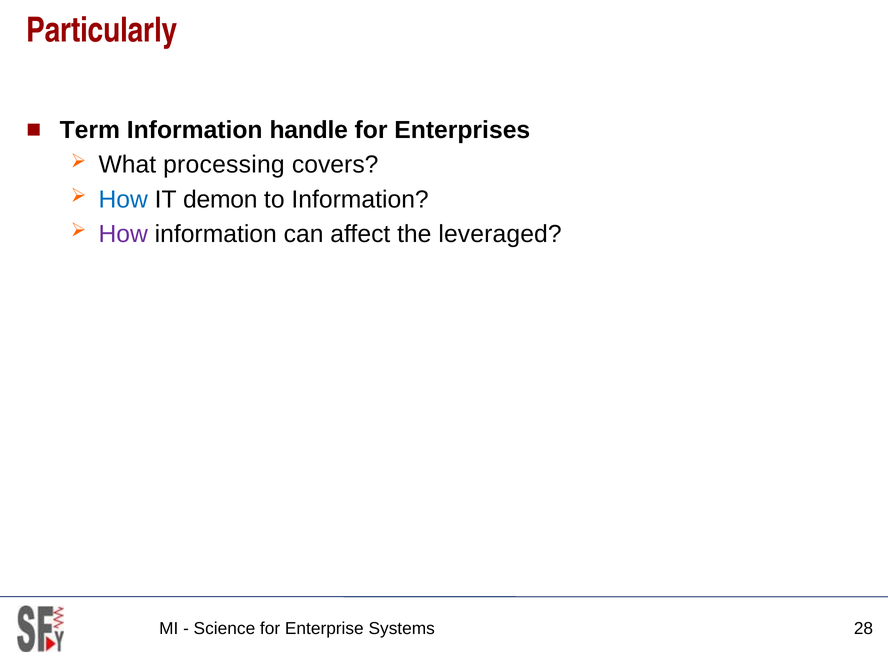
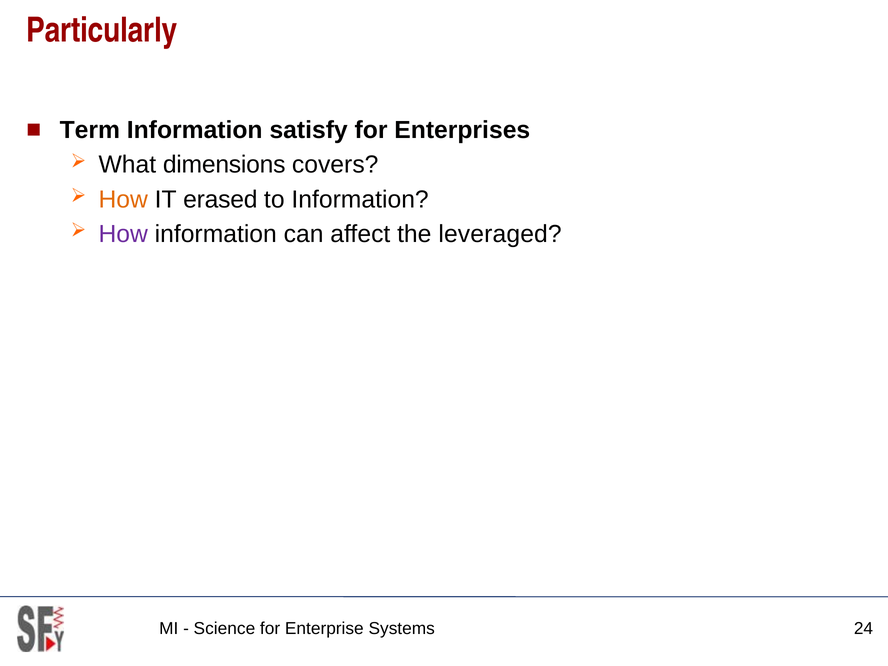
handle: handle -> satisfy (309, 130)
processing: processing -> dimensions (224, 165)
How colour: blue -> orange (123, 199)
demon: demon -> erased (220, 199)
28: 28 -> 24 (863, 629)
